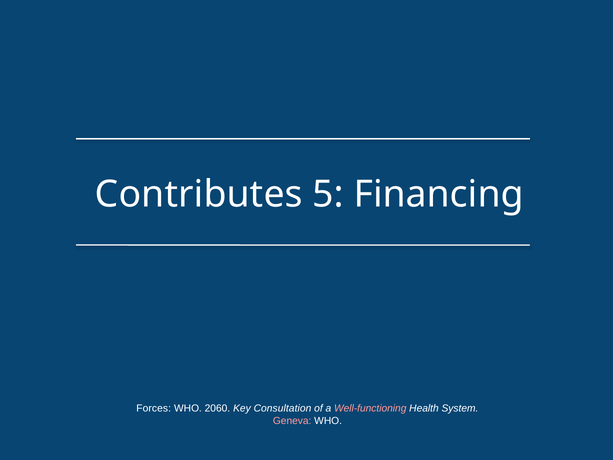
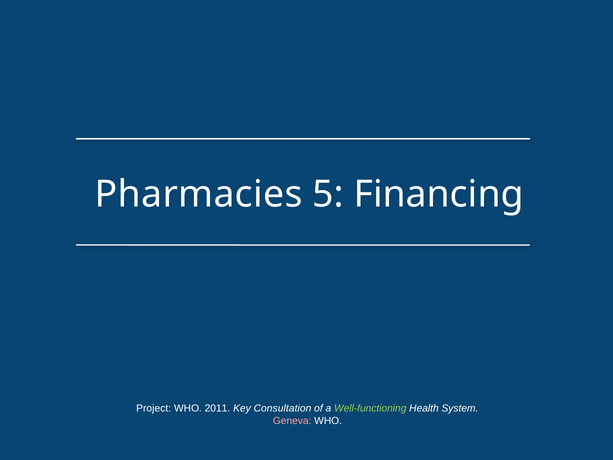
Contributes: Contributes -> Pharmacies (199, 194)
Forces: Forces -> Project (154, 408)
2060: 2060 -> 2011 (217, 408)
Well-functioning colour: pink -> light green (370, 408)
